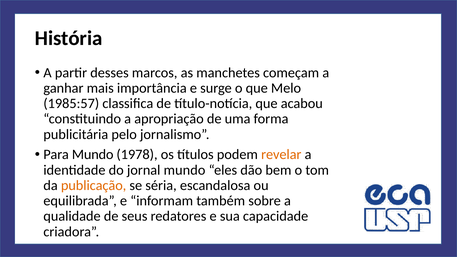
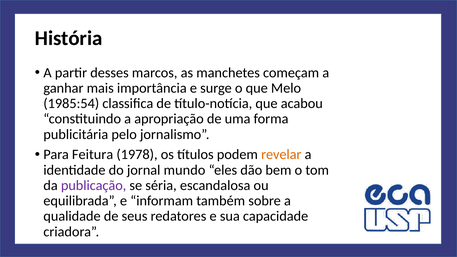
1985:57: 1985:57 -> 1985:54 (71, 104)
Para Mundo: Mundo -> Feitura (93, 155)
publicação colour: orange -> purple (94, 185)
